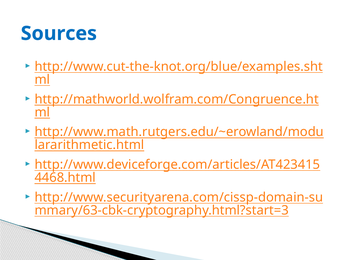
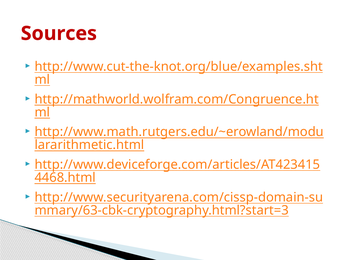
Sources colour: blue -> red (59, 33)
